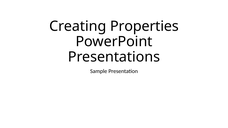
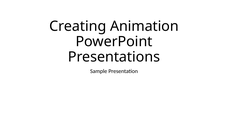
Properties: Properties -> Animation (144, 26)
